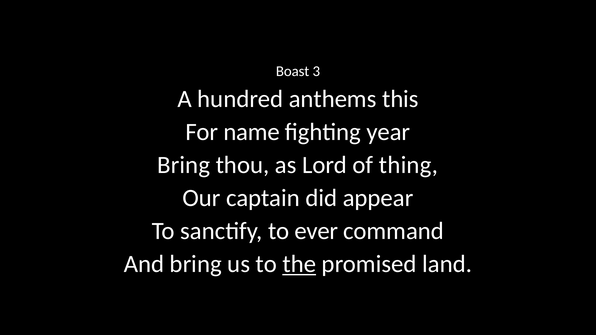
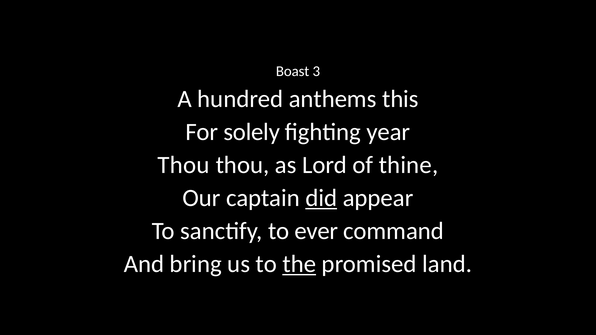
name: name -> solely (252, 132)
Bring: Bring -> Thou (184, 165)
thing: thing -> thine (408, 165)
did underline: none -> present (321, 198)
